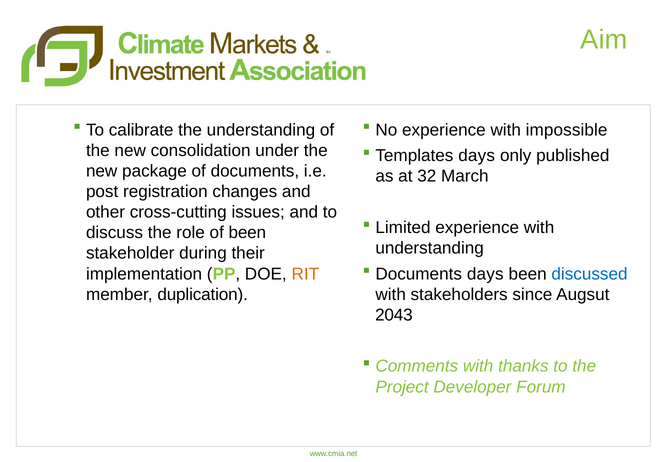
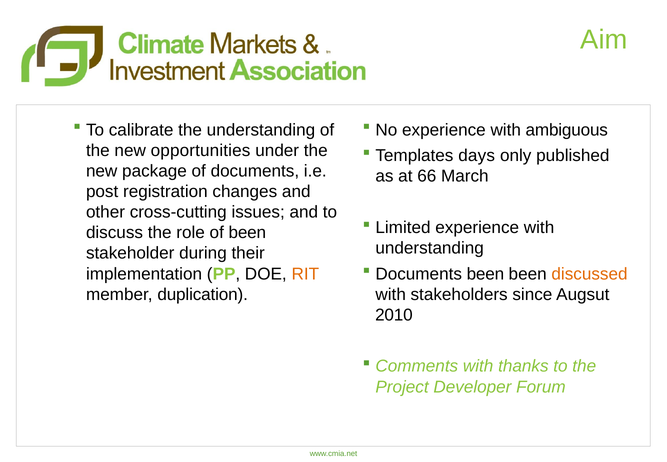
impossible: impossible -> ambiguous (567, 130)
consolidation: consolidation -> opportunities (201, 151)
32: 32 -> 66 (427, 176)
Documents days: days -> been (485, 274)
discussed colour: blue -> orange (590, 274)
2043: 2043 -> 2010 (394, 315)
